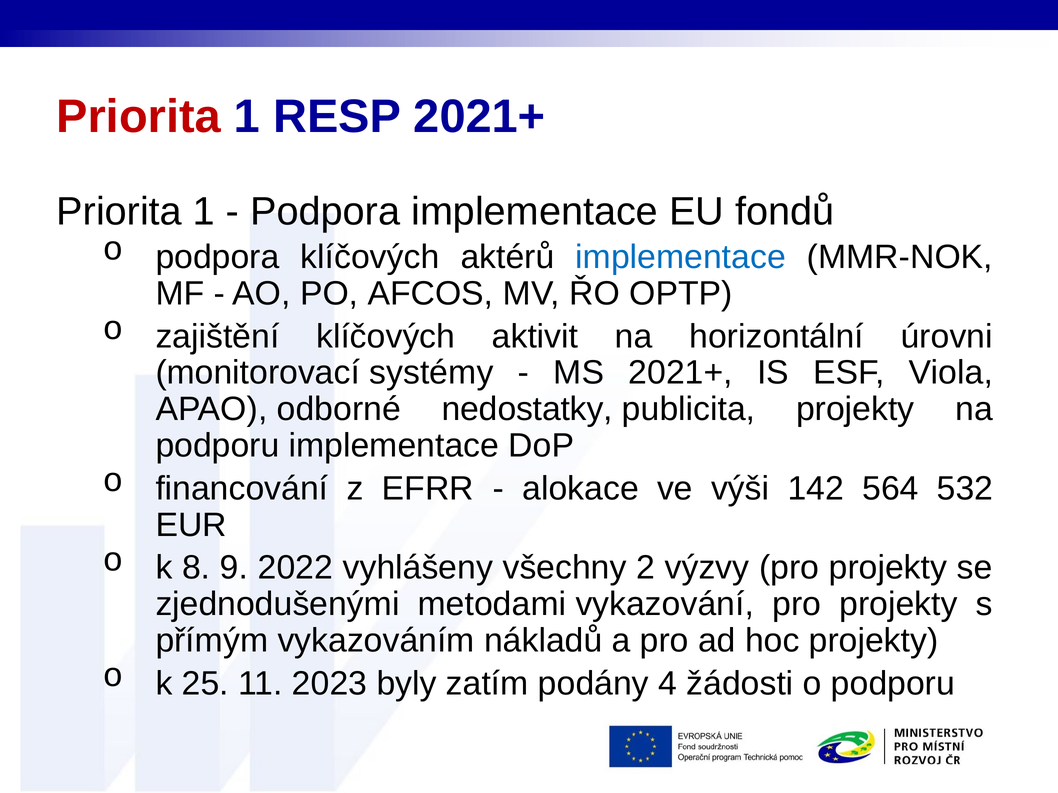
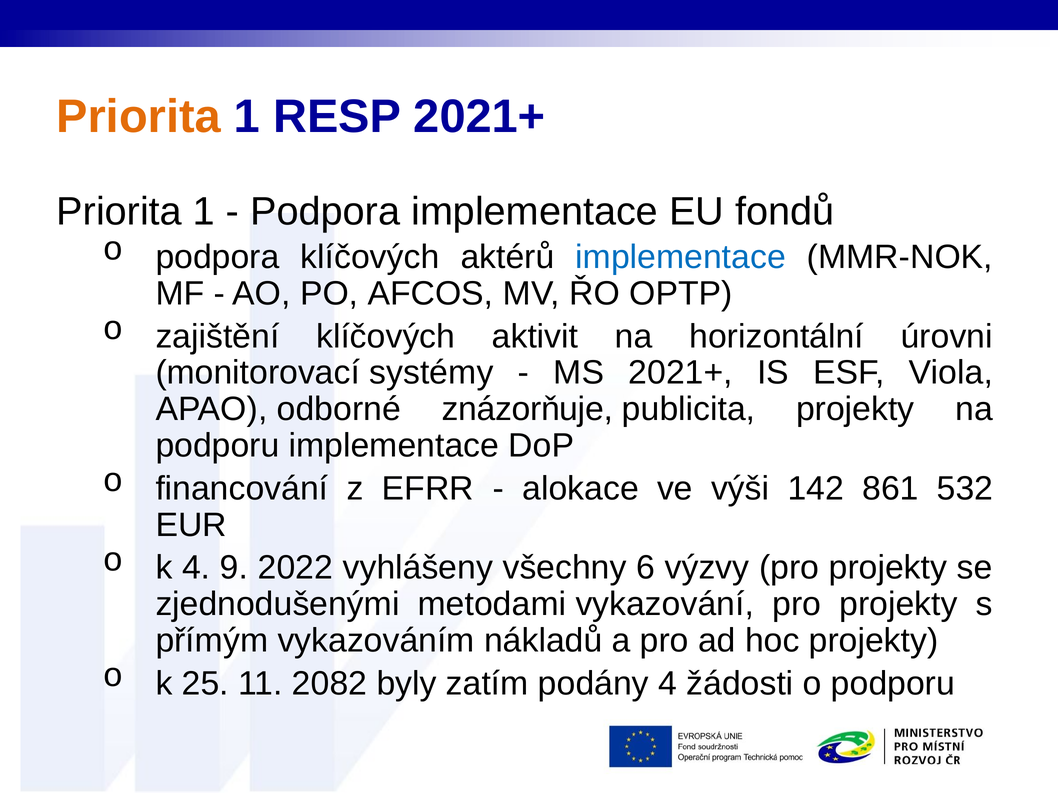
Priorita colour: red -> orange (139, 117)
nedostatky: nedostatky -> znázorňuje (527, 410)
564: 564 -> 861 (890, 489)
k 8: 8 -> 4 (196, 568)
2: 2 -> 6 (646, 568)
2023: 2023 -> 2082 (330, 684)
